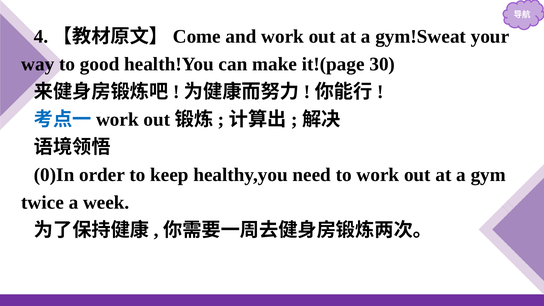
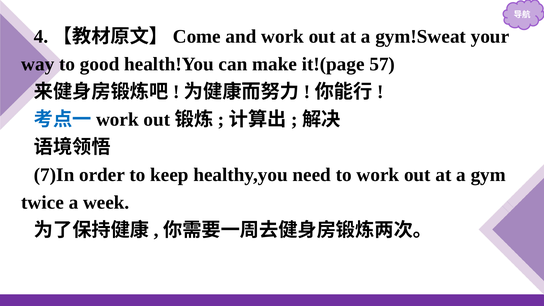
30: 30 -> 57 (382, 64)
0)In: 0)In -> 7)In (54, 175)
